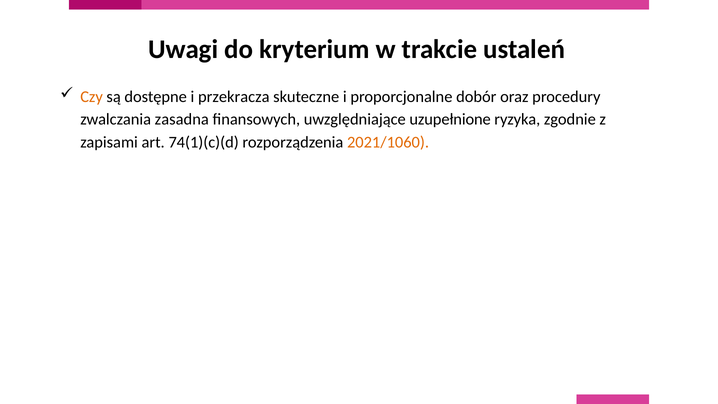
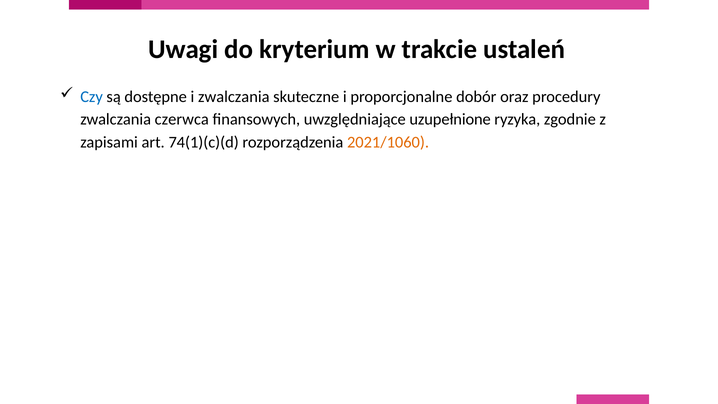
Czy colour: orange -> blue (92, 97)
i przekracza: przekracza -> zwalczania (234, 97)
zasadna: zasadna -> czerwca (182, 119)
